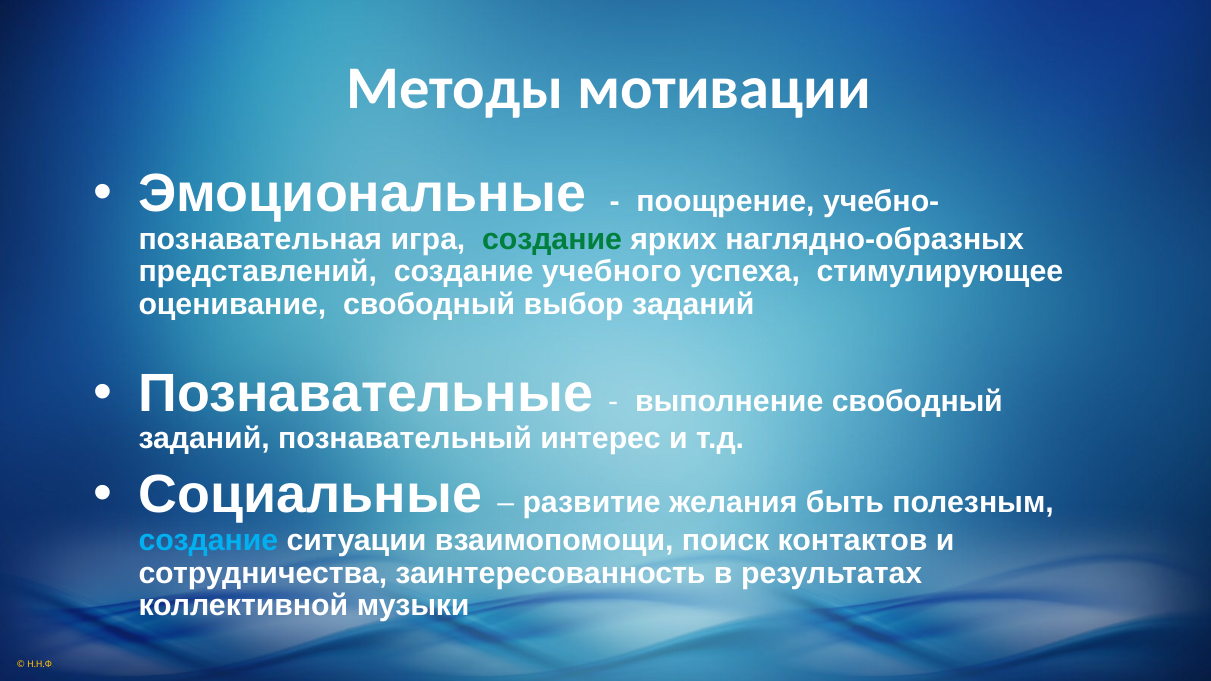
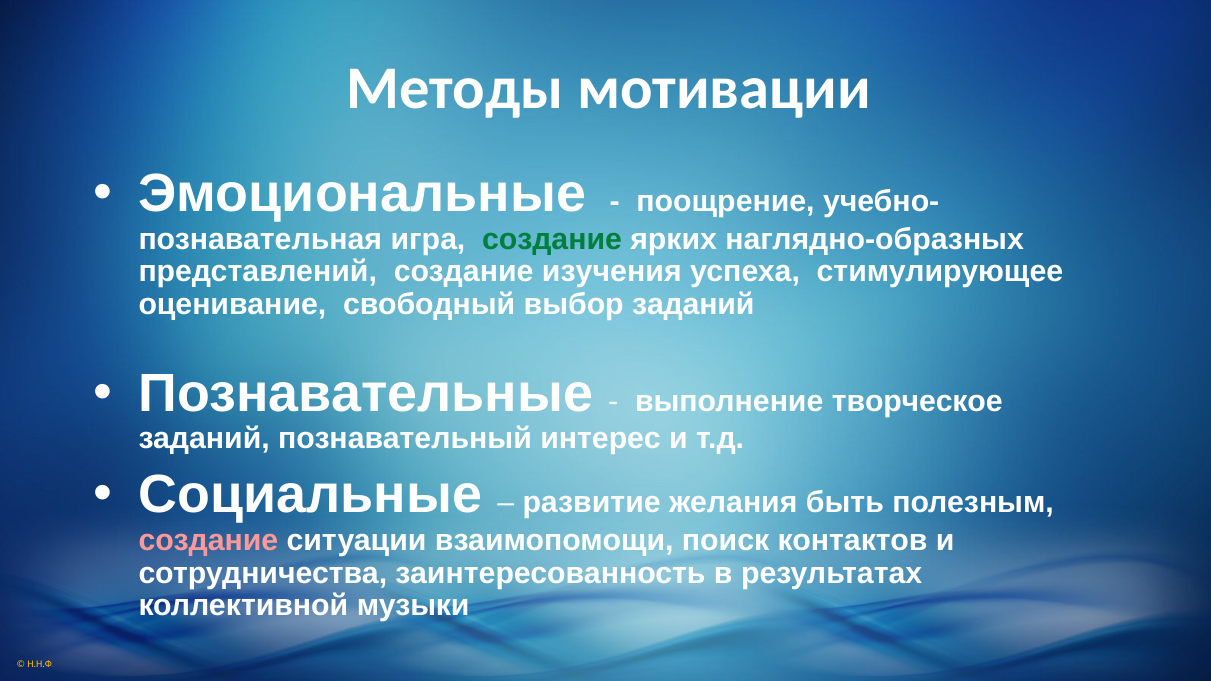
учебного: учебного -> изучения (612, 272)
выполнение свободный: свободный -> творческое (917, 401)
создание colour: light blue -> pink (208, 541)
